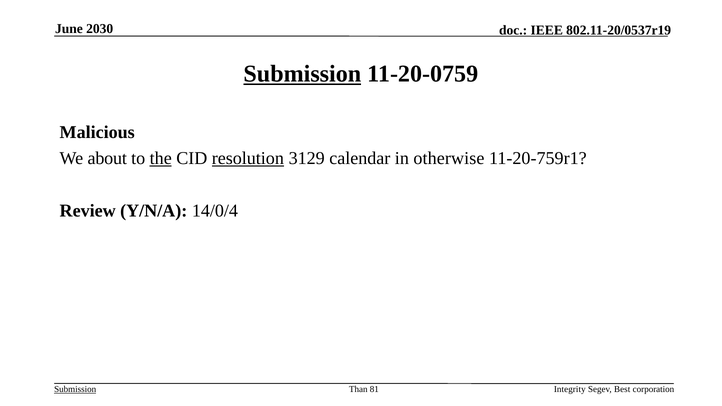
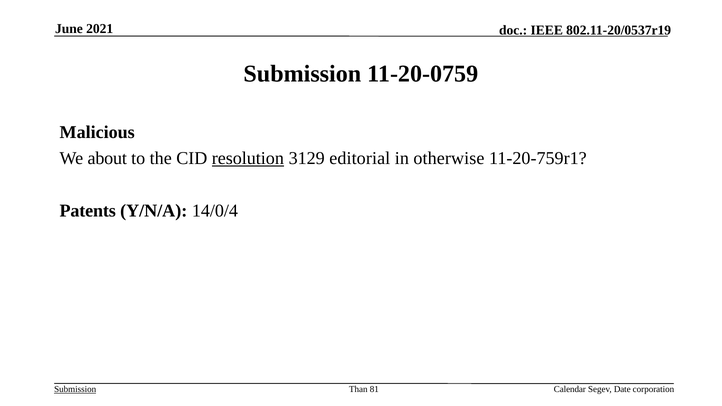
2030: 2030 -> 2021 (100, 29)
Submission underline: present -> none (302, 74)
the underline: present -> none (161, 158)
calendar: calendar -> editorial (360, 158)
Review: Review -> Patents (88, 211)
Integrity: Integrity -> Calendar (570, 390)
Best: Best -> Date (622, 390)
